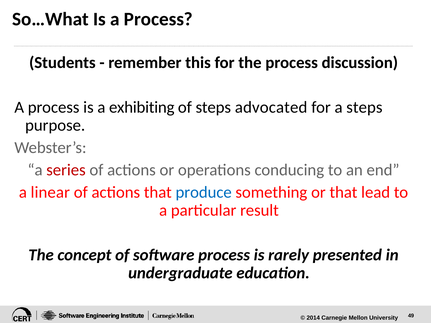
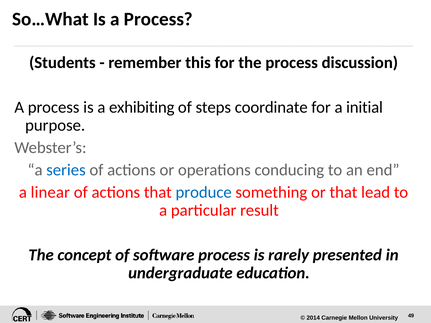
advocated: advocated -> coordinate (271, 107)
a steps: steps -> initial (365, 107)
series colour: red -> blue (66, 170)
